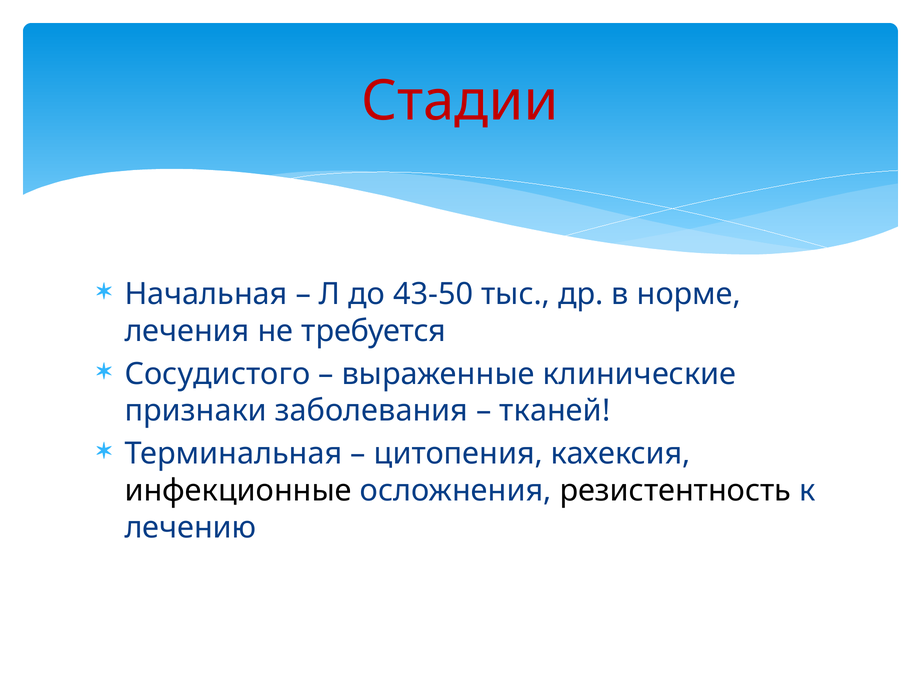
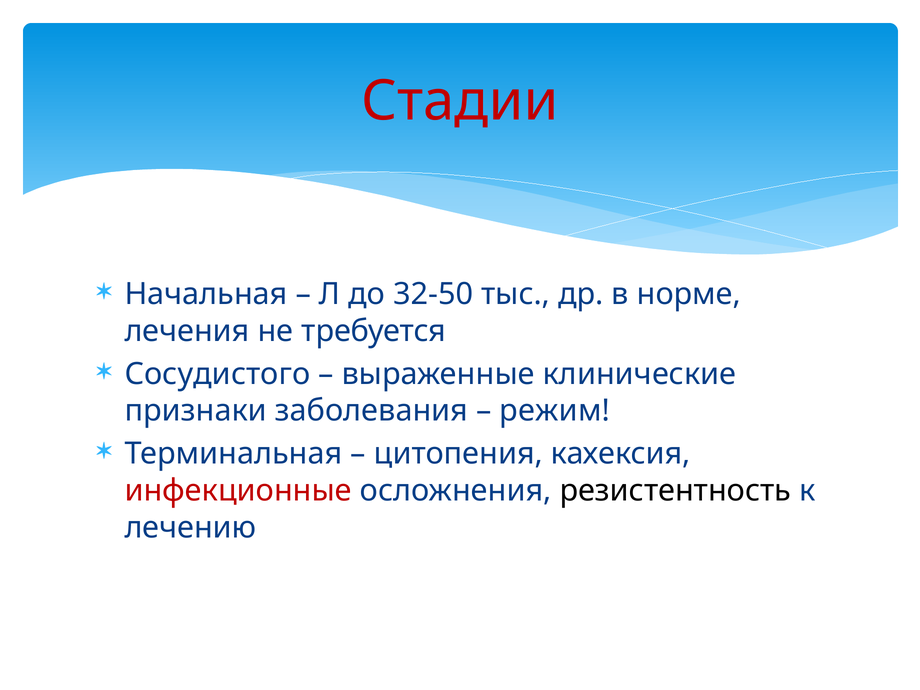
43-50: 43-50 -> 32-50 (433, 294)
тканей: тканей -> режим (555, 411)
инфекционные colour: black -> red (238, 491)
